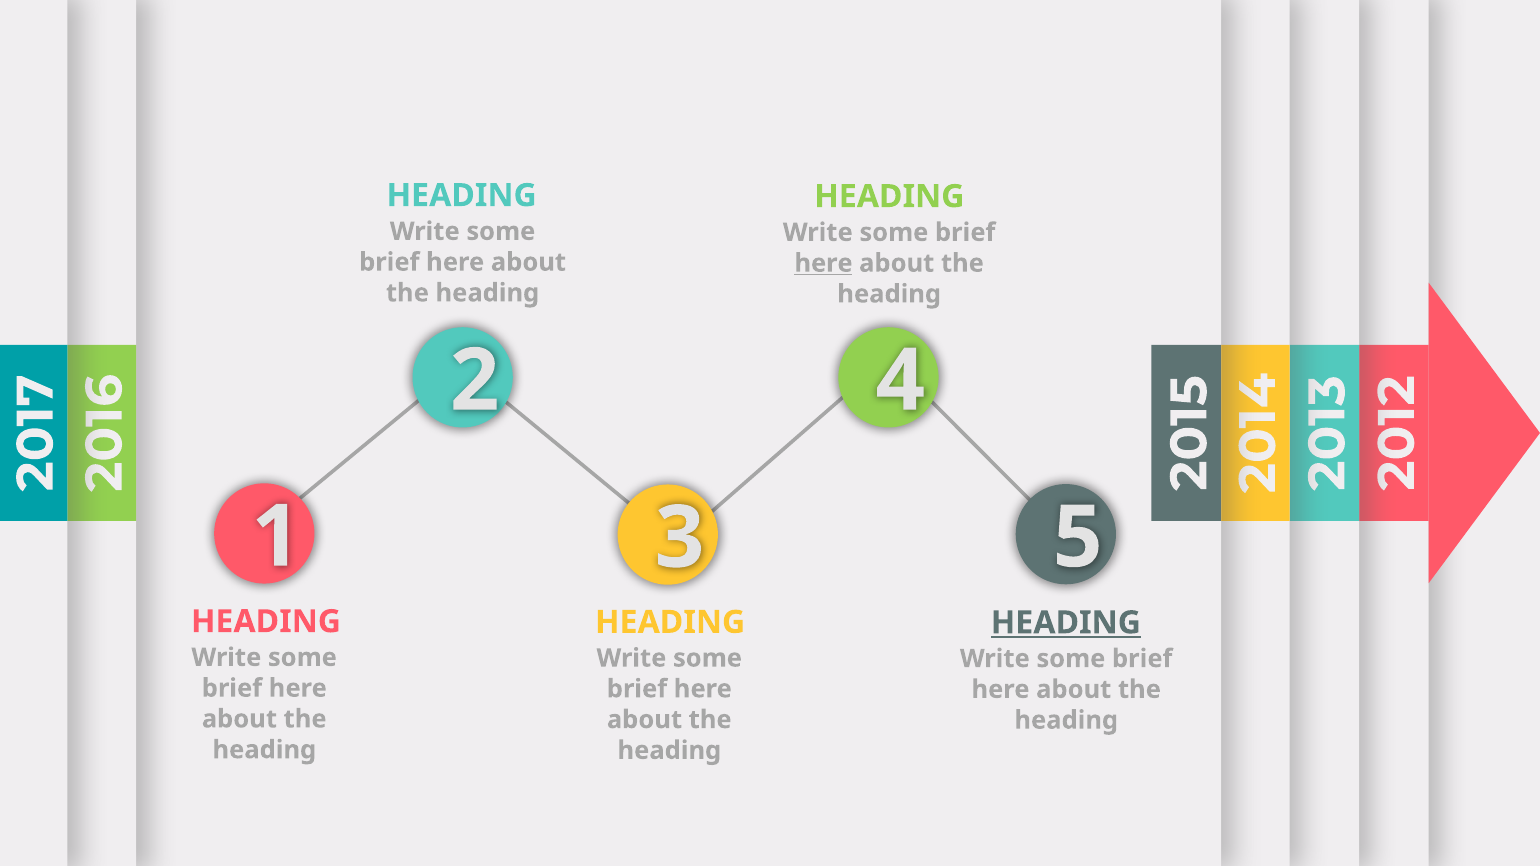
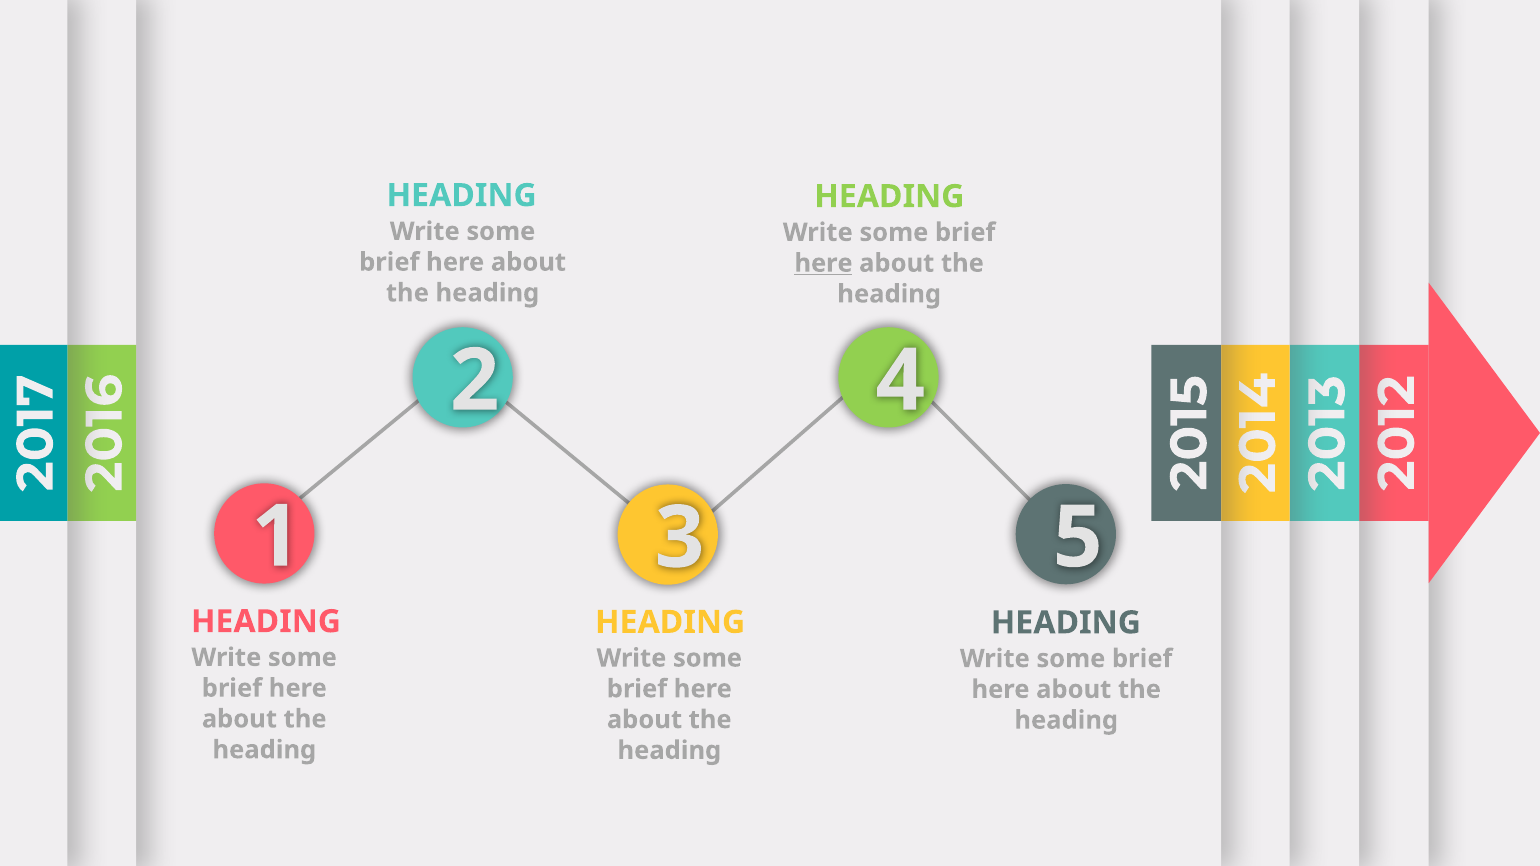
HEADING underline: present -> none (1066, 623)
